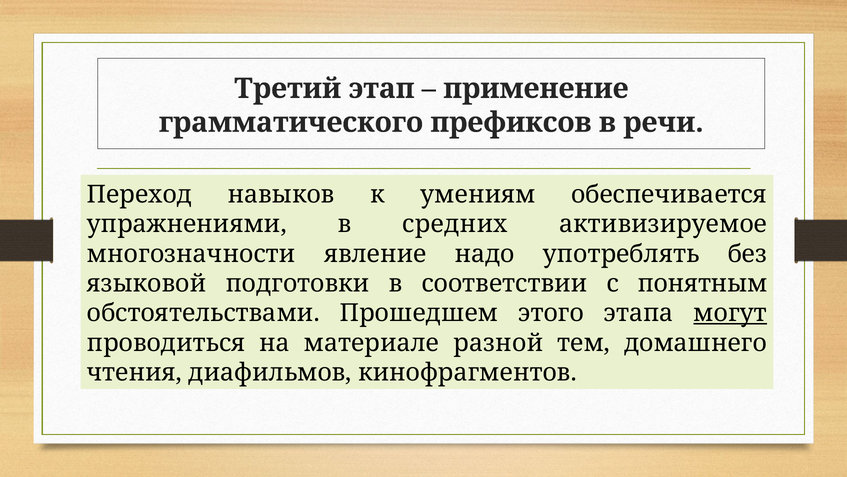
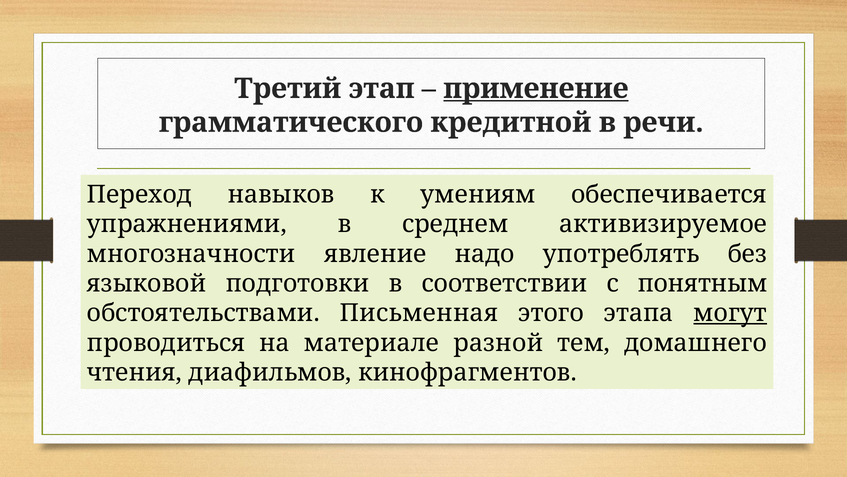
применение underline: none -> present (536, 88)
префиксов: префиксов -> кредитной (511, 122)
средних: средних -> среднем (455, 224)
Прошедшем: Прошедшем -> Письменная (419, 313)
